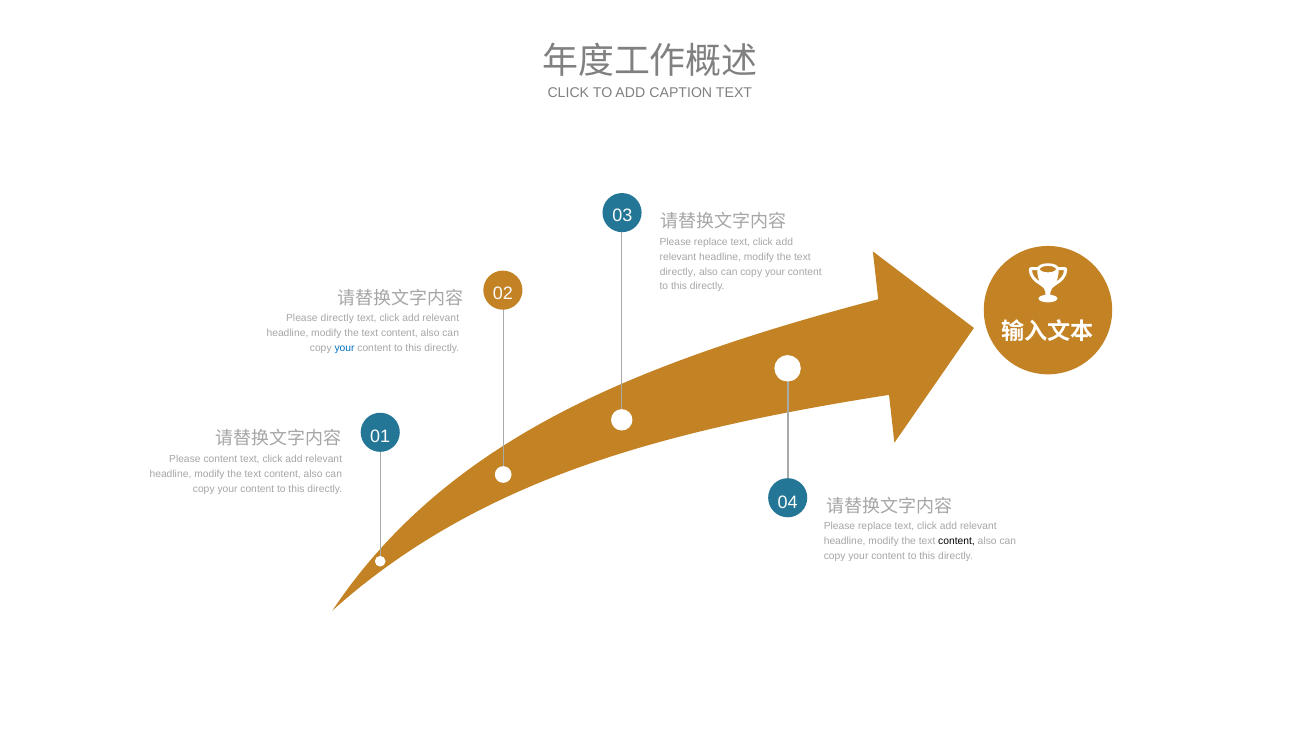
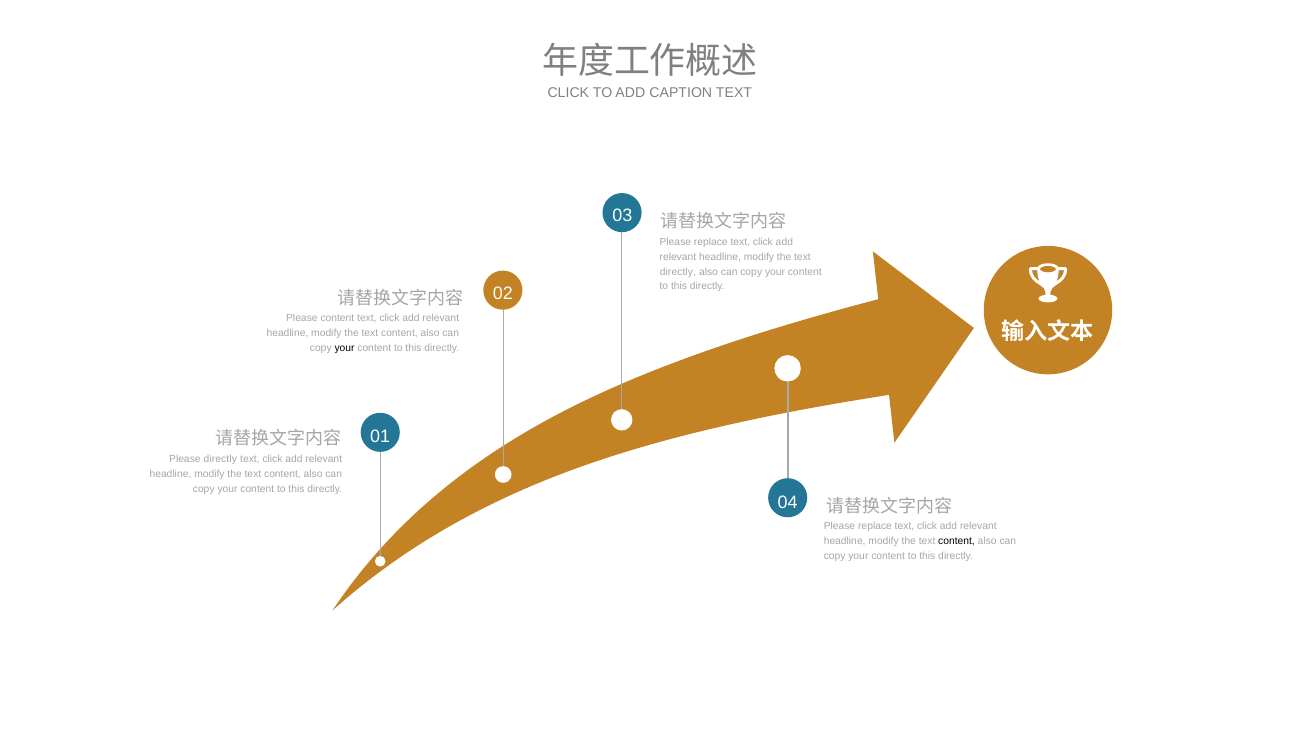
Please directly: directly -> content (337, 318)
your colour: blue -> black (345, 348)
Please content: content -> directly (220, 460)
